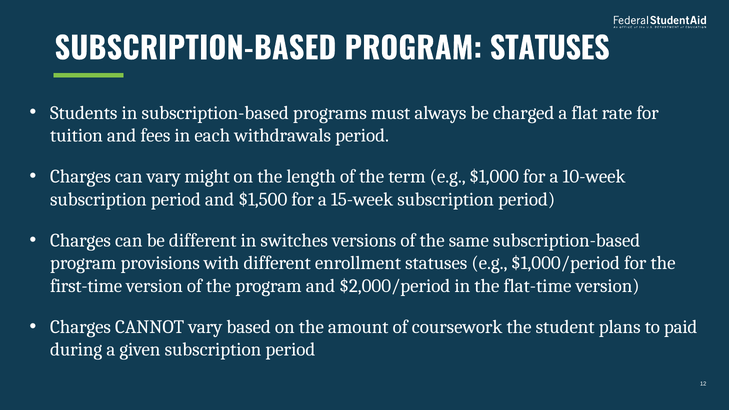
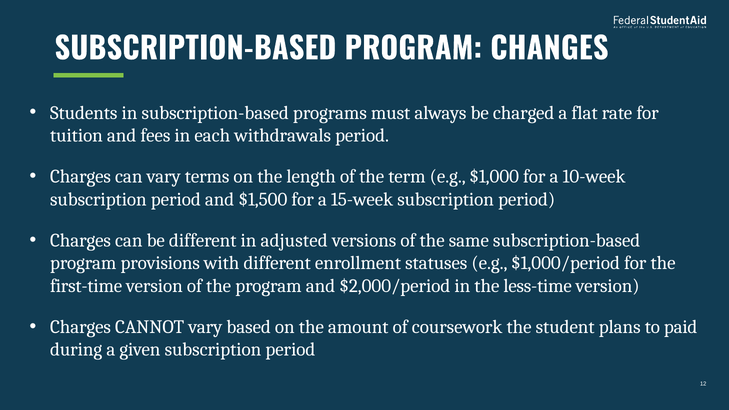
PROGRAM STATUSES: STATUSES -> CHANGES (549, 49)
might: might -> terms (207, 177)
switches: switches -> adjusted (294, 240)
flat-time: flat-time -> less-time (538, 286)
